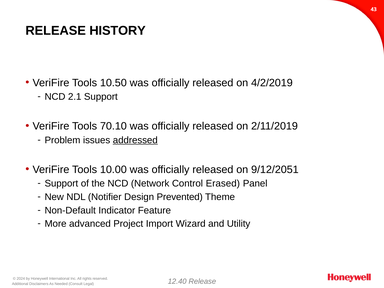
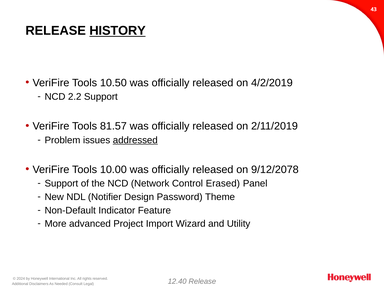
HISTORY underline: none -> present (118, 31)
2.1: 2.1 -> 2.2 (75, 97)
70.10: 70.10 -> 81.57 (113, 126)
9/12/2051: 9/12/2051 -> 9/12/2078 (275, 170)
Prevented: Prevented -> Password (180, 197)
